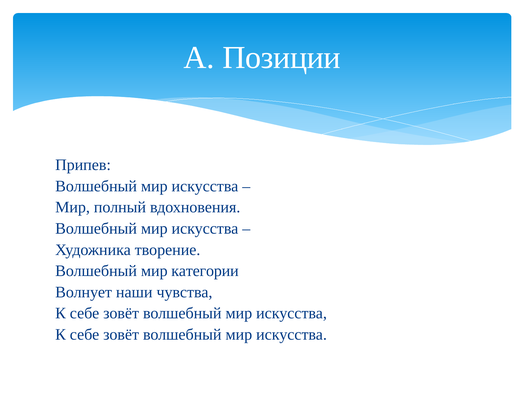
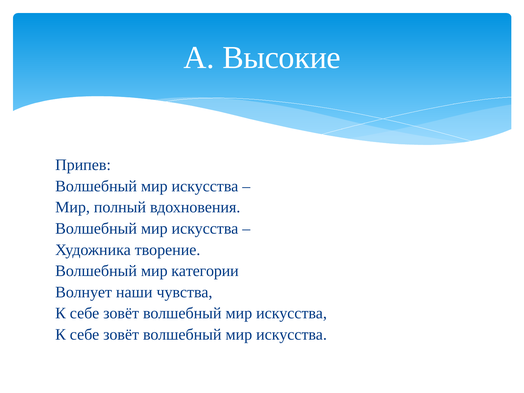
Позиции: Позиции -> Высокие (282, 58)
